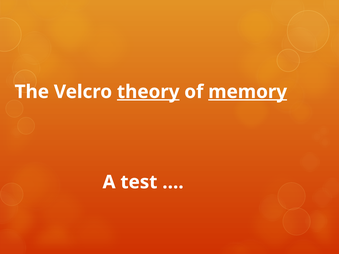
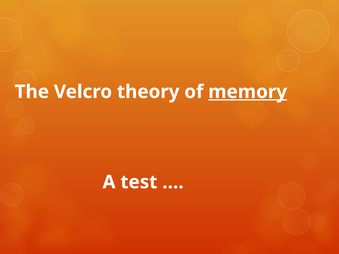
theory underline: present -> none (148, 92)
